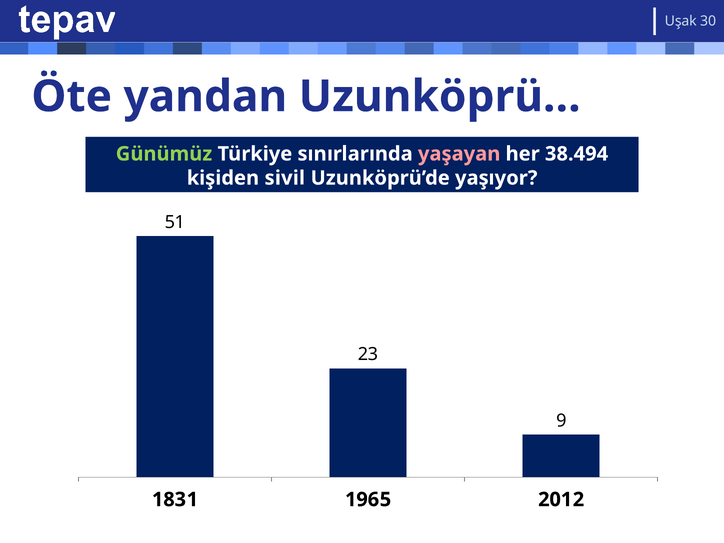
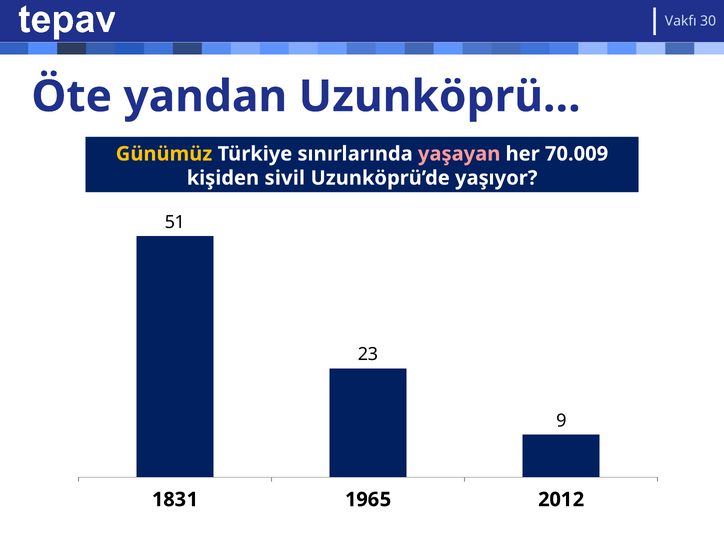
Uşak: Uşak -> Vakfı (681, 21)
Günümüz colour: light green -> yellow (164, 154)
38.494: 38.494 -> 70.009 (577, 154)
